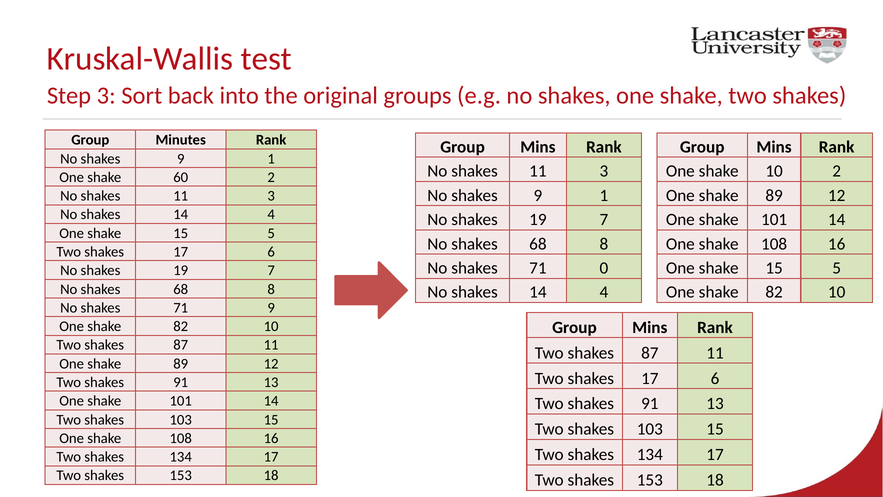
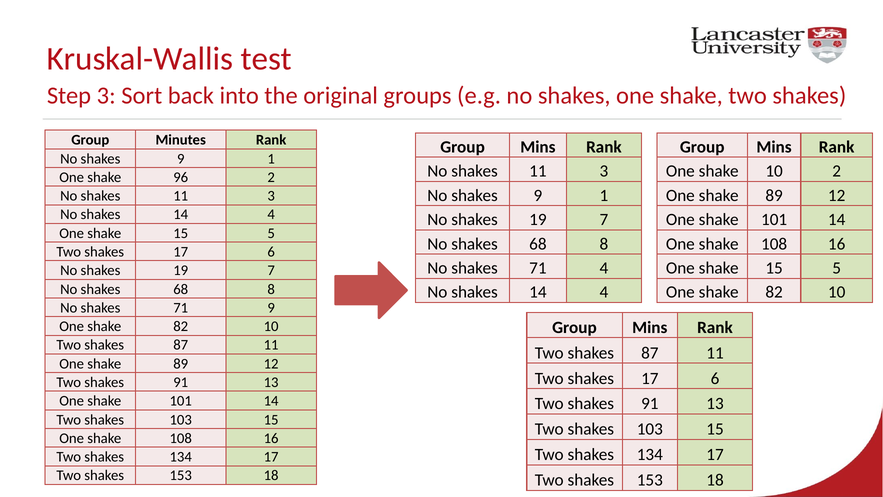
60: 60 -> 96 (181, 177)
71 0: 0 -> 4 (604, 268)
